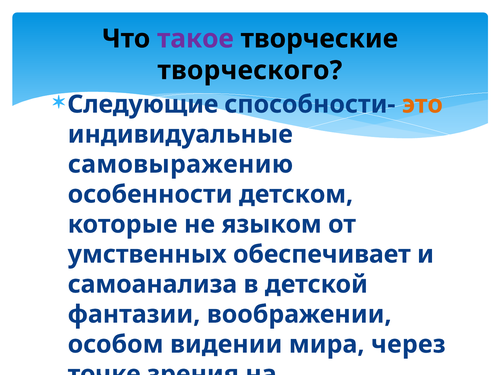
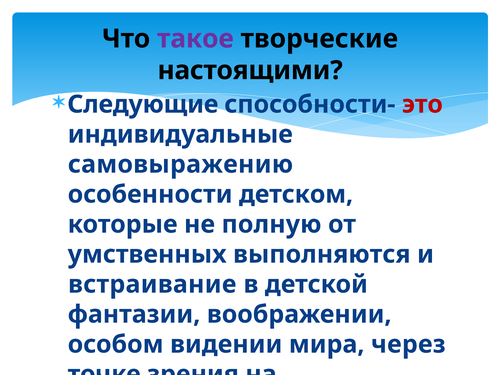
творческого: творческого -> настоящими (250, 70)
это colour: orange -> red (422, 104)
языком: языком -> полную (271, 224)
обеспечивает: обеспечивает -> выполняются (322, 254)
самоанализа: самоанализа -> встраивание (152, 284)
